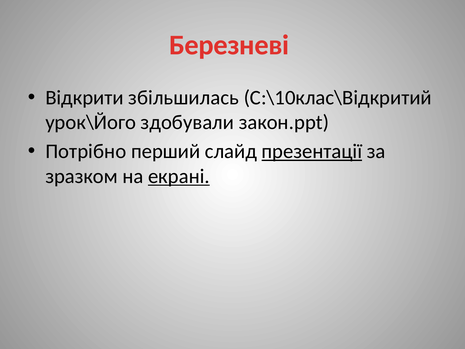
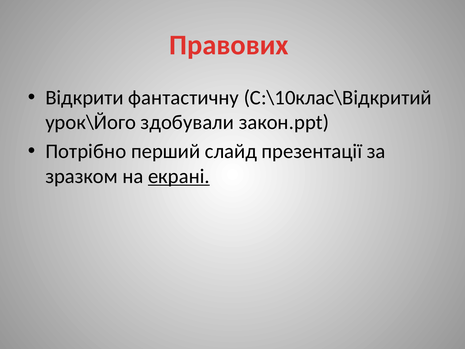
Березневі: Березневі -> Правових (229, 45)
збільшилась: збільшилась -> фантастичну (184, 98)
презентації underline: present -> none (312, 151)
